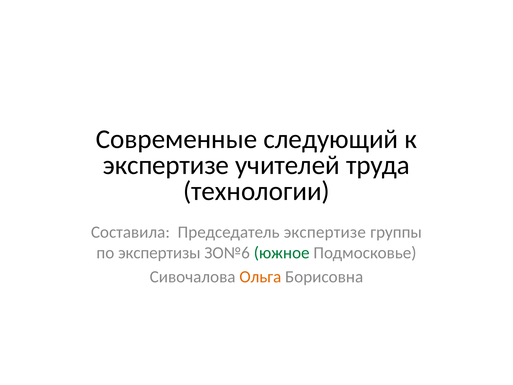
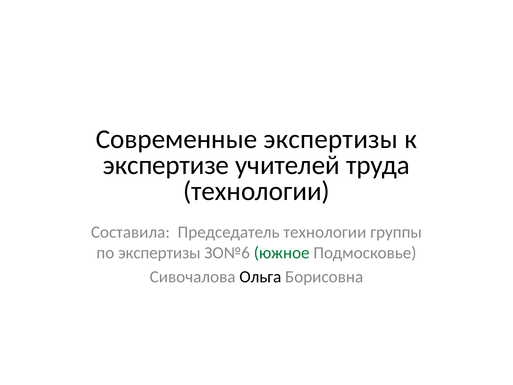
Современные следующий: следующий -> экспертизы (331, 139)
Председатель экспертизе: экспертизе -> технологии (325, 232)
Ольга colour: orange -> black (260, 277)
